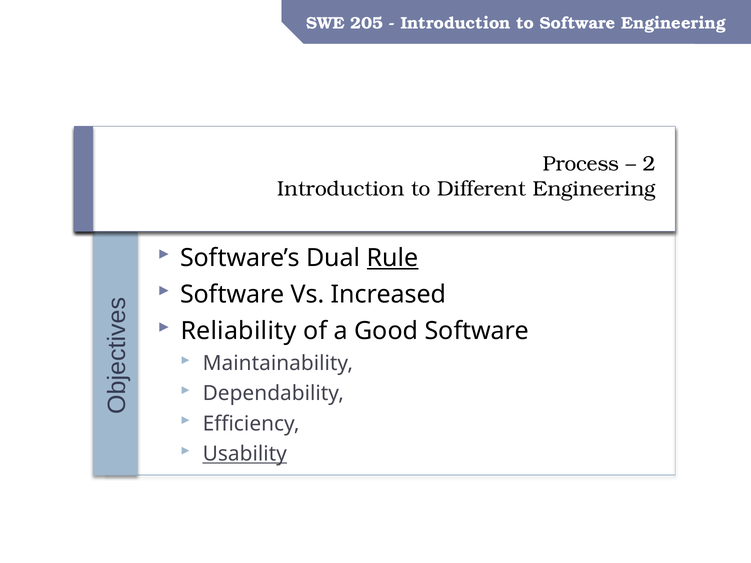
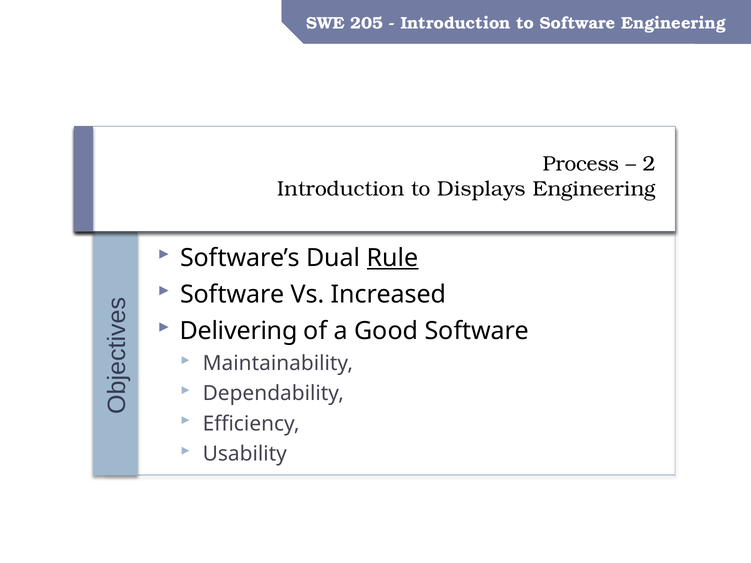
Different: Different -> Displays (482, 189)
Reliability: Reliability -> Delivering (239, 331)
Usability underline: present -> none (245, 454)
